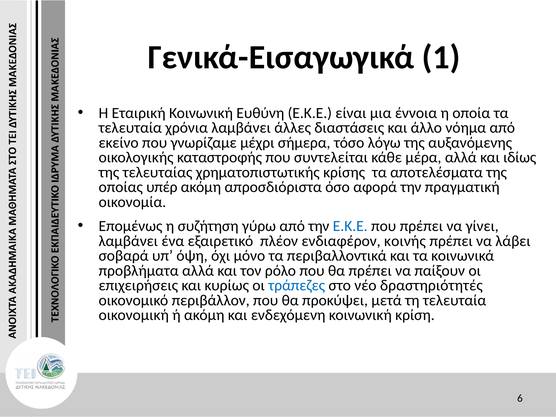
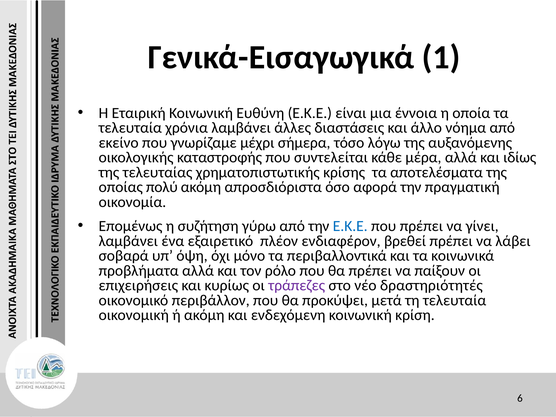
υπέρ: υπέρ -> πολύ (162, 187)
κοινής: κοινής -> βρεθεί (405, 241)
τράπεζες colour: blue -> purple (297, 285)
